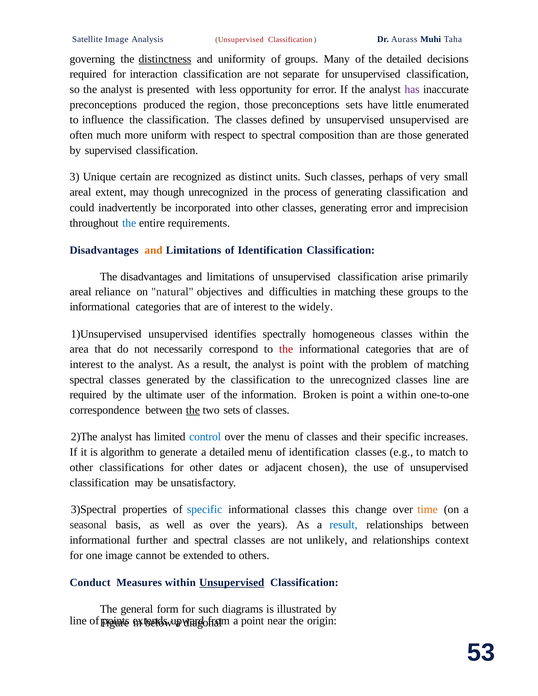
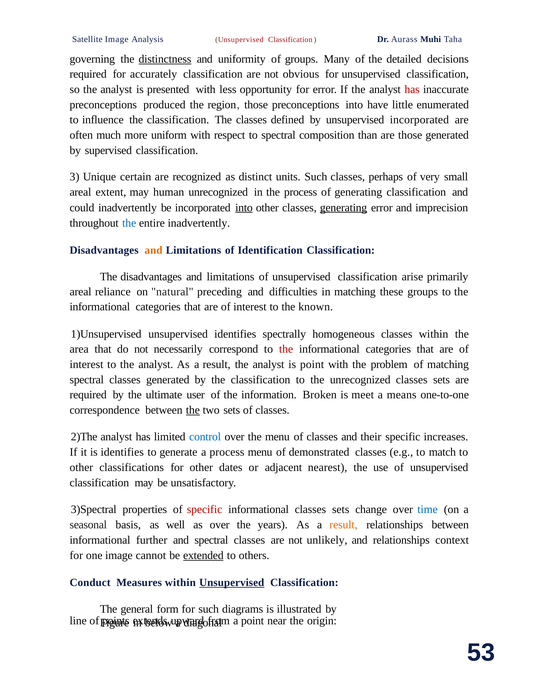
interaction: interaction -> accurately (154, 74)
separate: separate -> obvious (301, 74)
has colour: purple -> red (412, 89)
preconceptions sets: sets -> into (354, 105)
unsupervised unsupervised: unsupervised -> incorporated (419, 120)
though: though -> human (169, 192)
into underline: none -> present (244, 208)
generating underline: none -> present (344, 208)
entire requirements: requirements -> inadvertently (199, 223)
objectives: objectives -> preceding (219, 292)
widely: widely -> known (316, 307)
line: line -> sets (442, 380)
point: point -> meet (363, 395)
a within: within -> means (402, 395)
is algorithm: algorithm -> identifies (122, 452)
a detailed: detailed -> process (227, 452)
menu of identification: identification -> demonstrated (319, 452)
chosen: chosen -> nearest (328, 467)
specific colour: blue -> red (205, 509)
informational classes this: this -> sets (341, 509)
time colour: orange -> blue (428, 509)
result colour: blue -> orange (343, 525)
extended underline: none -> present (203, 556)
